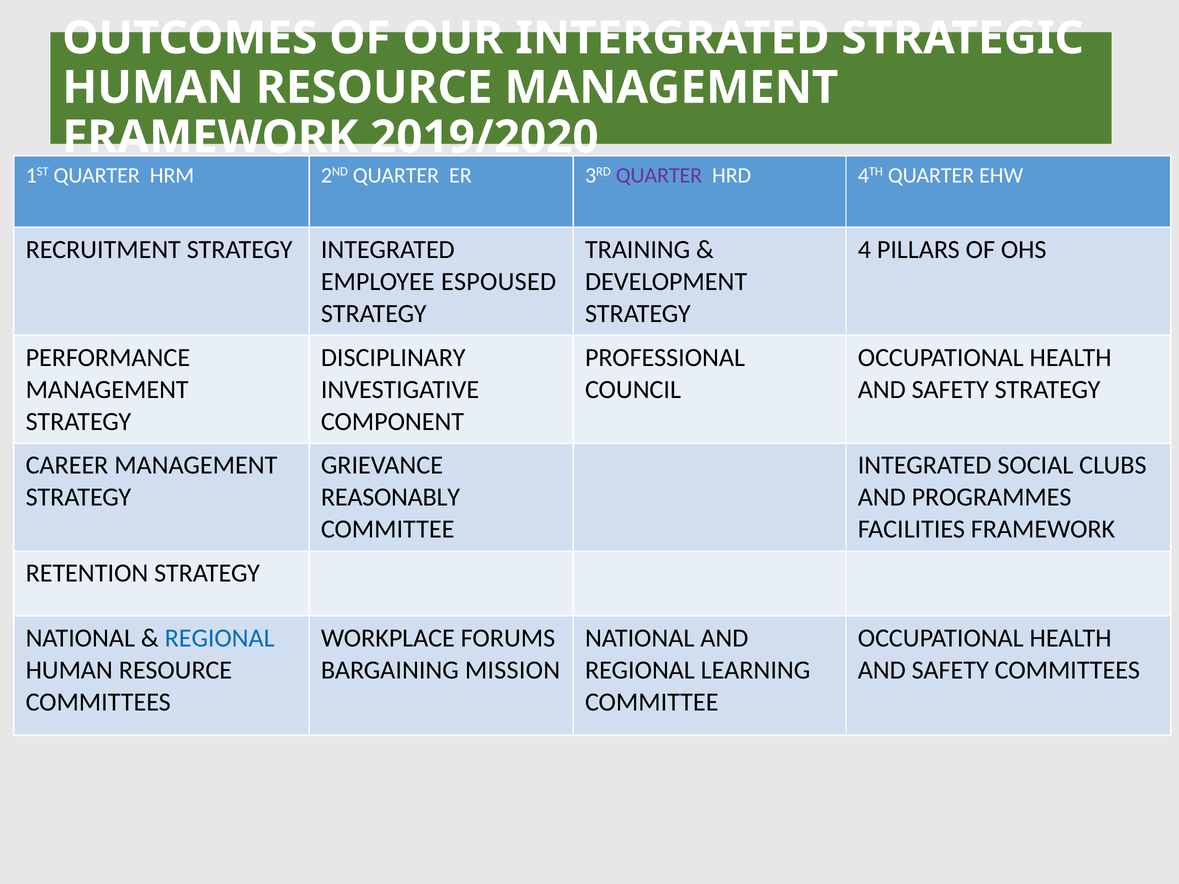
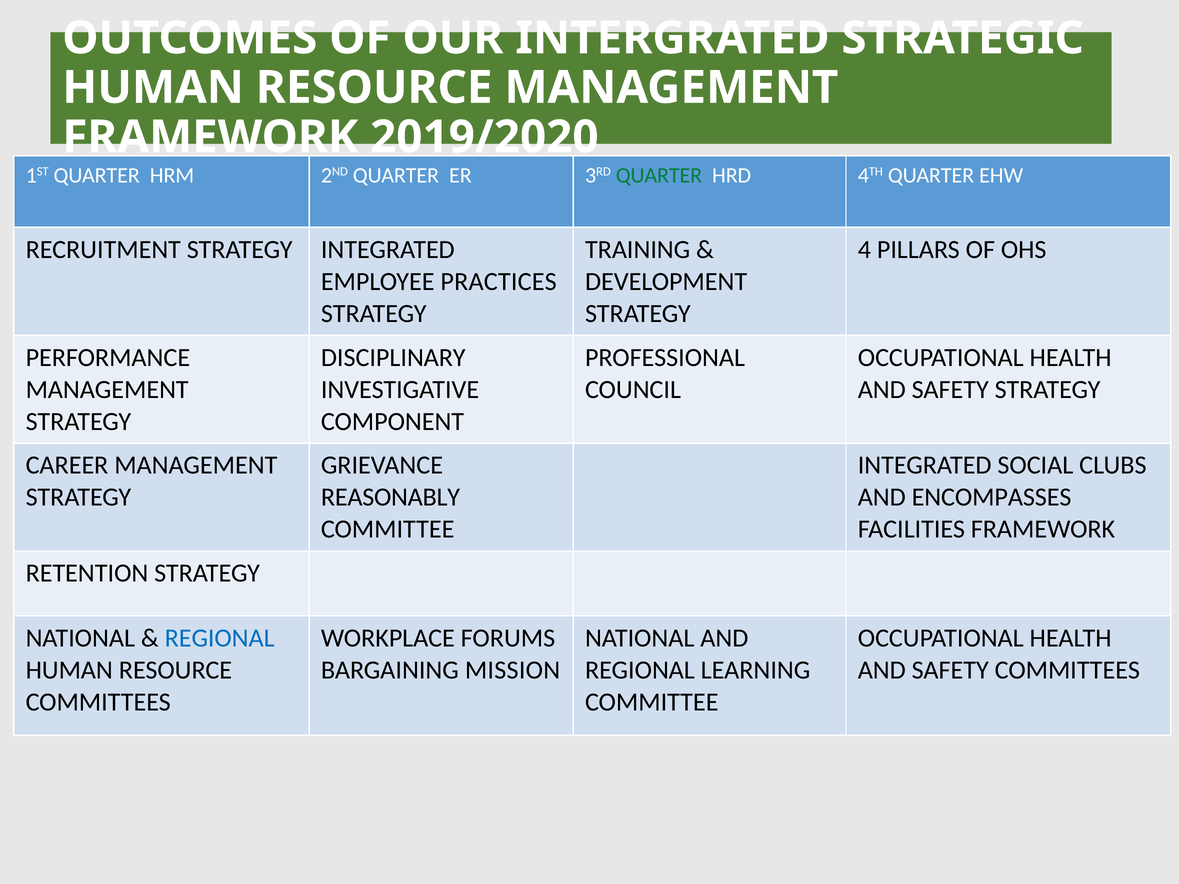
QUARTER colour: purple -> green (659, 175)
ESPOUSED: ESPOUSED -> PRACTICES (499, 282)
PROGRAMMES: PROGRAMMES -> ENCOMPASSES (992, 497)
